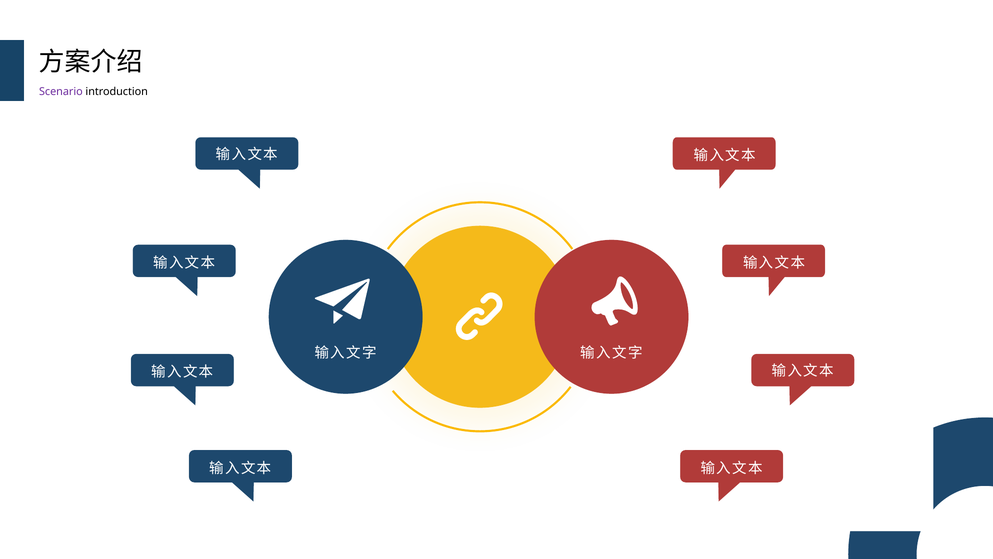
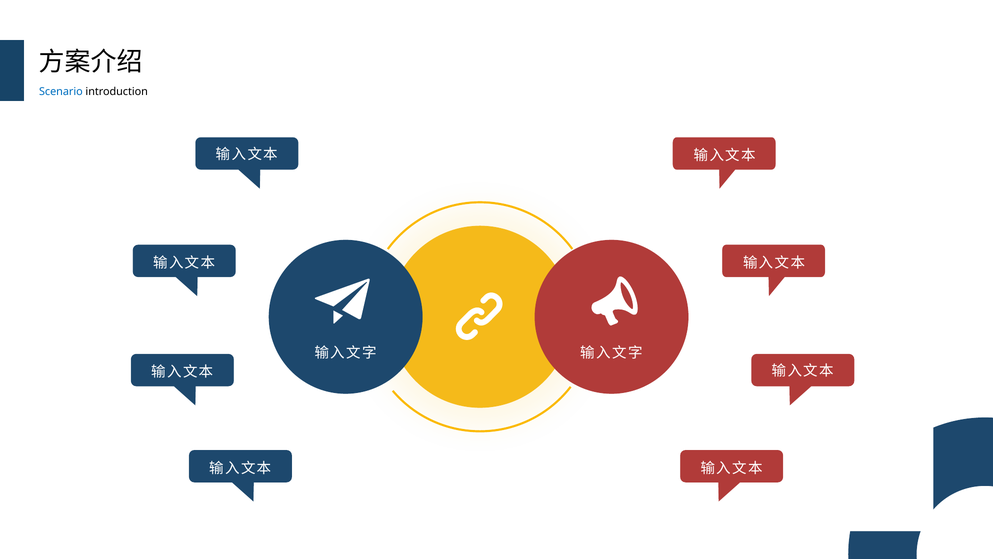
Scenario colour: purple -> blue (61, 91)
